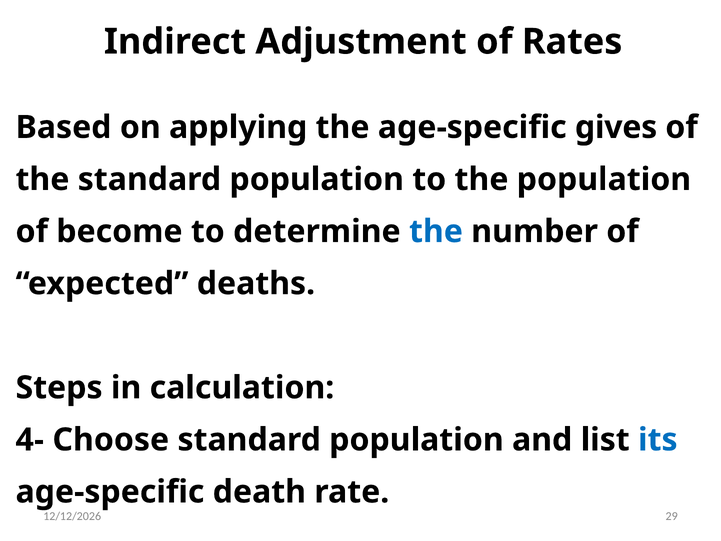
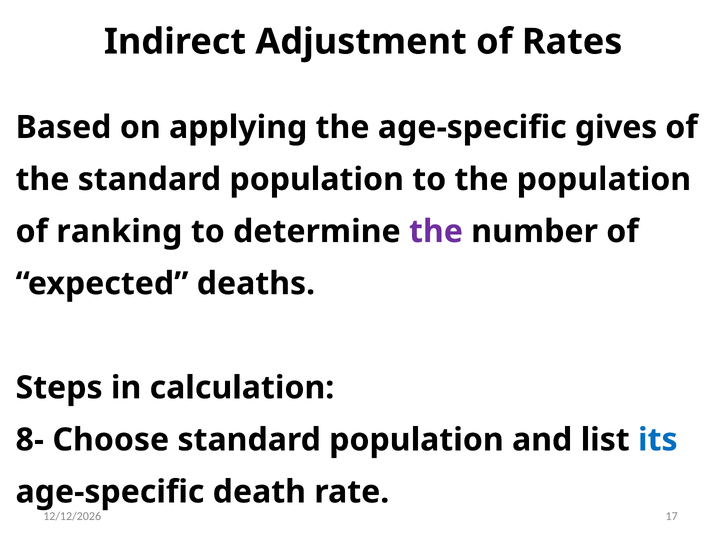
become: become -> ranking (119, 231)
the colour: blue -> purple (436, 231)
4-: 4- -> 8- (30, 440)
29: 29 -> 17 (672, 516)
